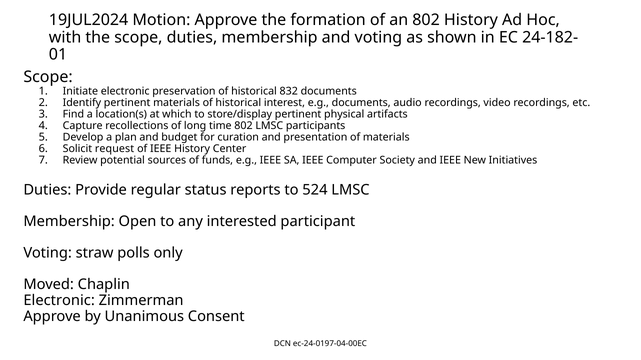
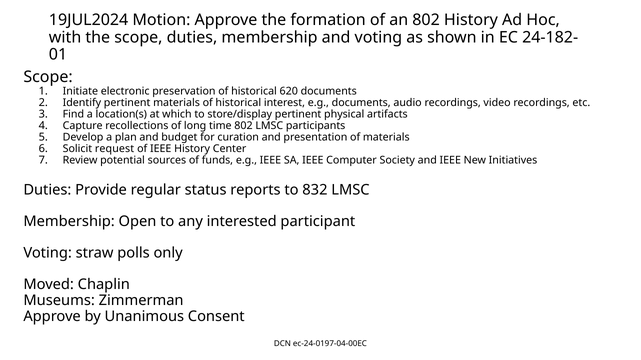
832: 832 -> 620 (289, 91)
524: 524 -> 832 (315, 190)
Electronic: Electronic -> Museums (59, 301)
